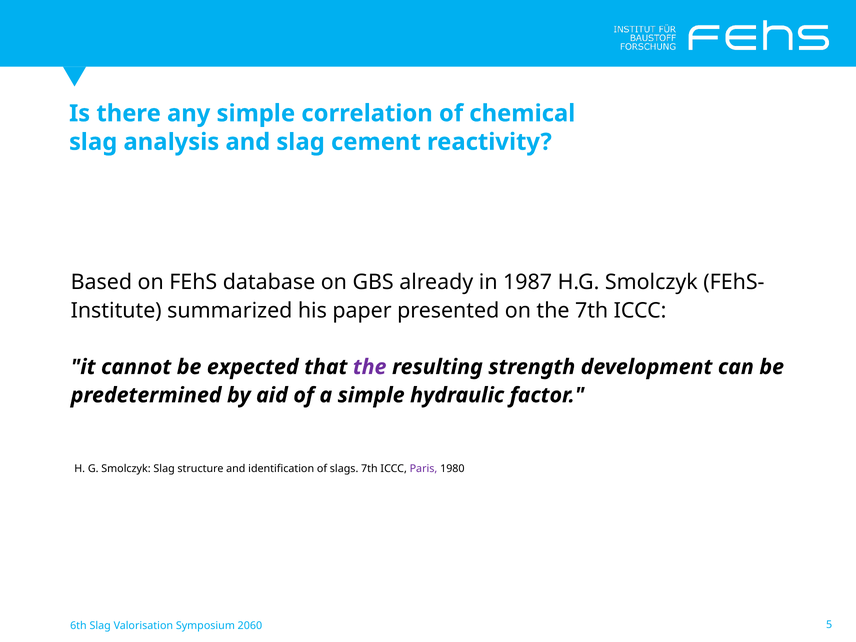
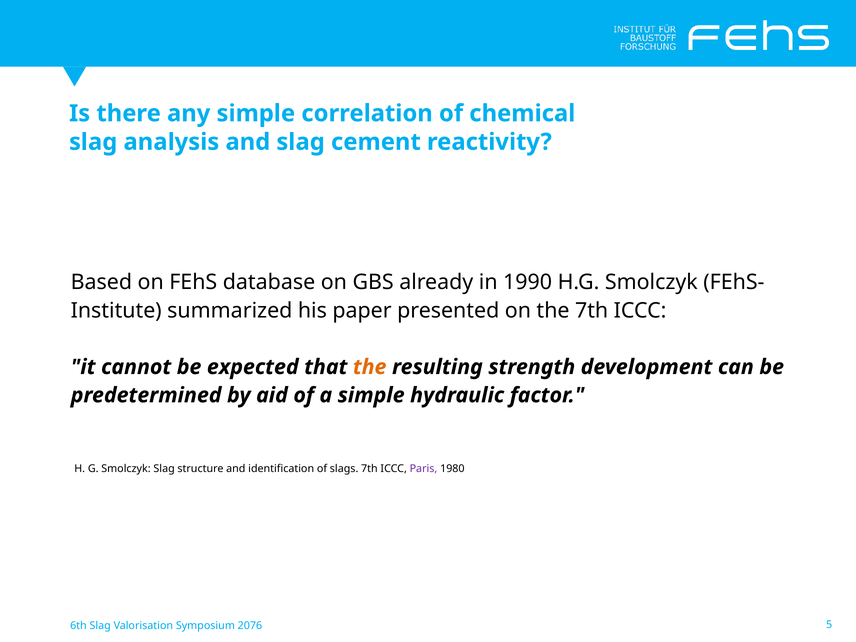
1987: 1987 -> 1990 (528, 282)
the colour: purple -> orange (370, 367)
2060: 2060 -> 2076 (250, 626)
